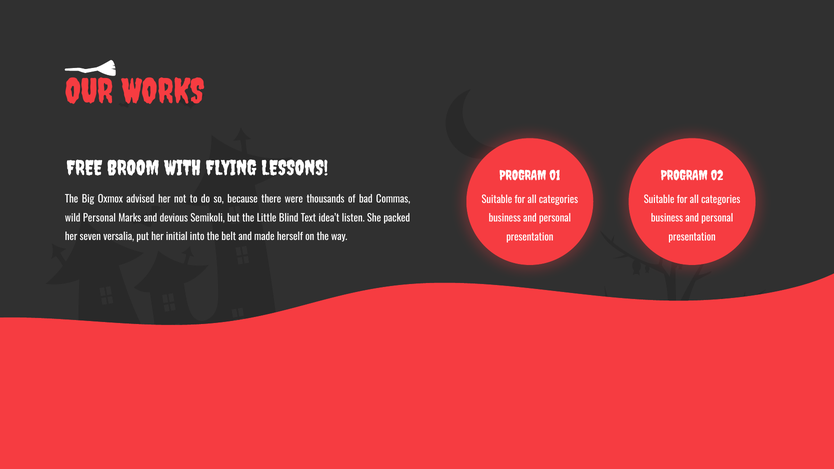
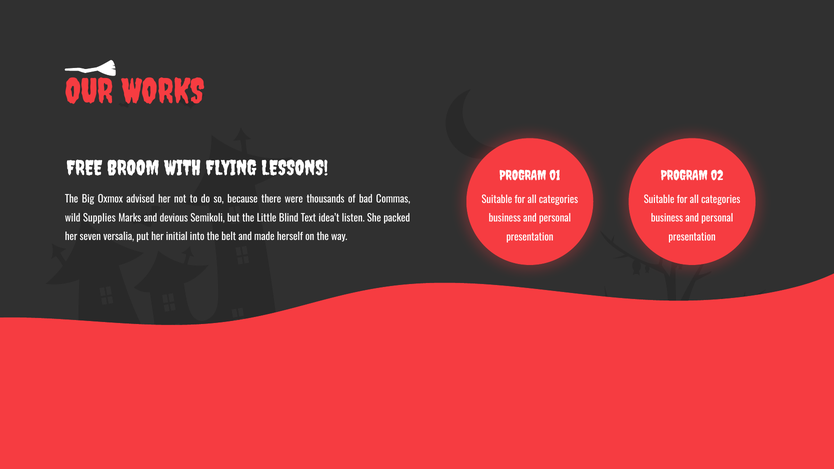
wild Personal: Personal -> Supplies (99, 218)
